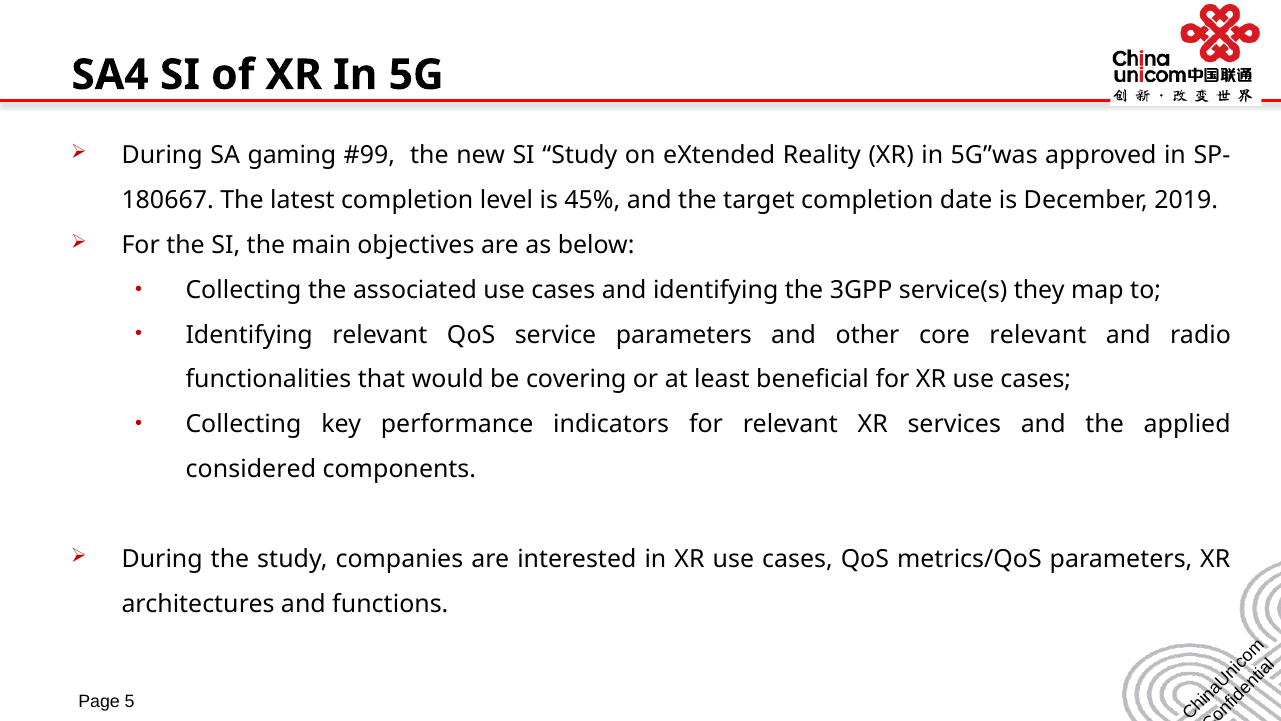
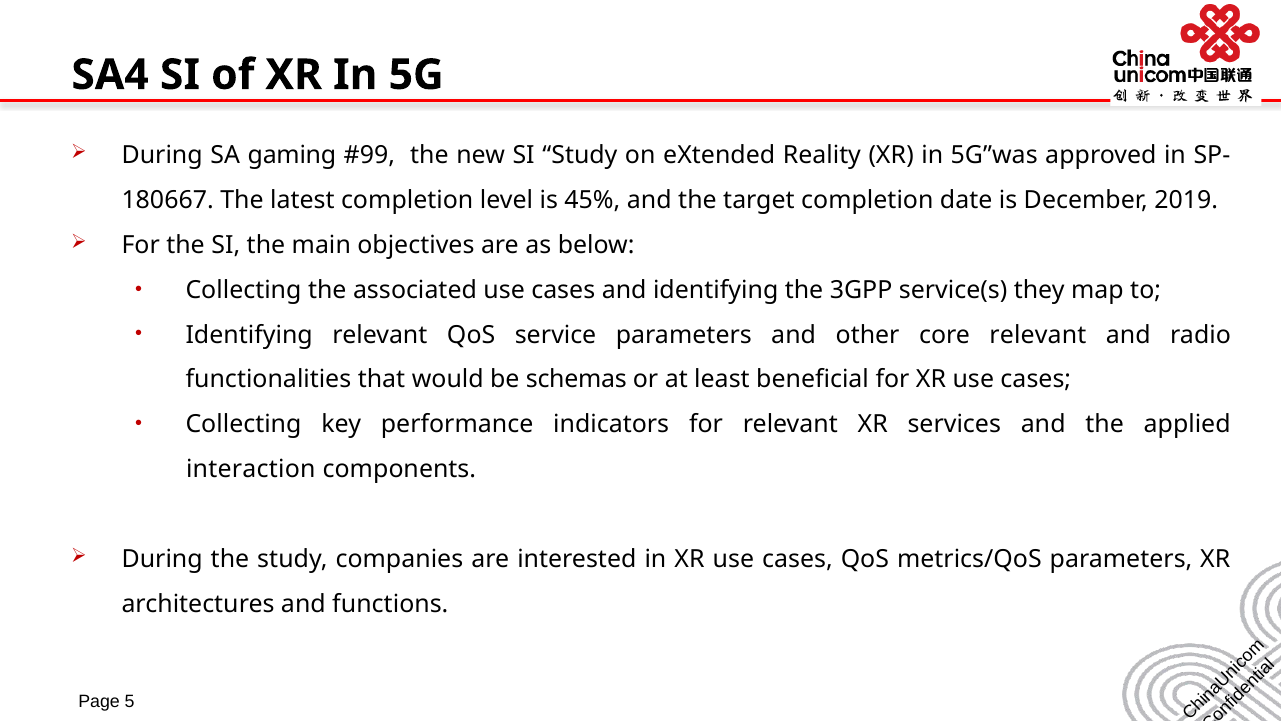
covering: covering -> schemas (576, 380)
considered: considered -> interaction (251, 469)
